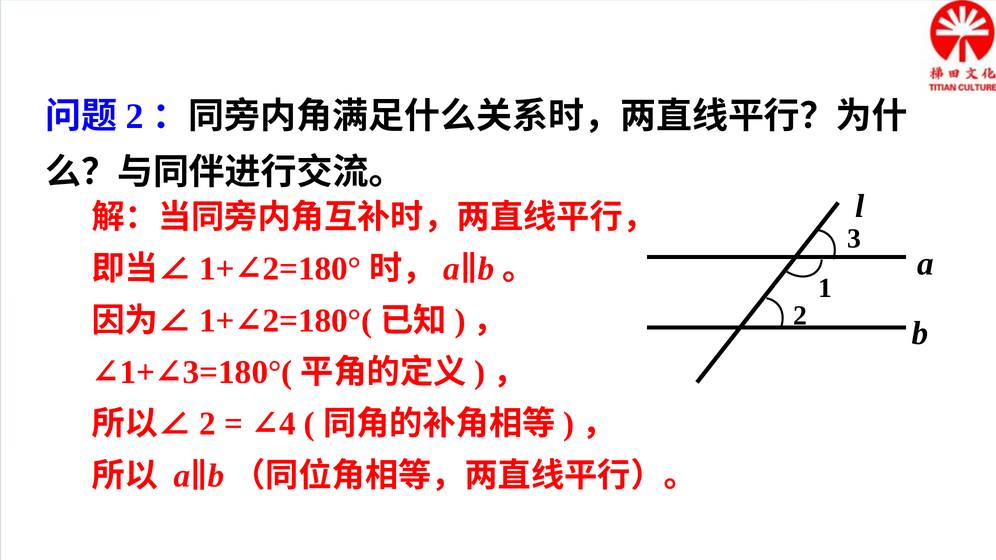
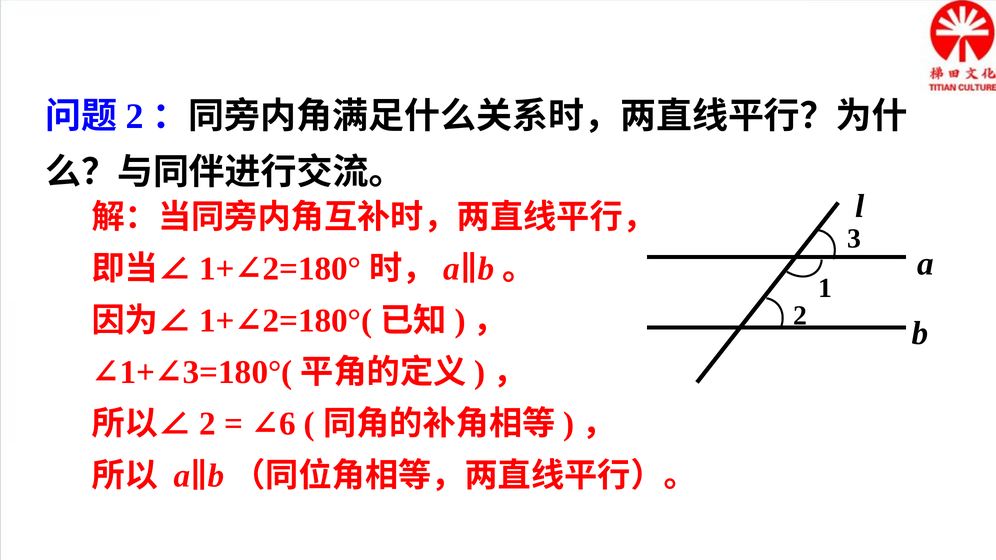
4: 4 -> 6 (287, 424)
